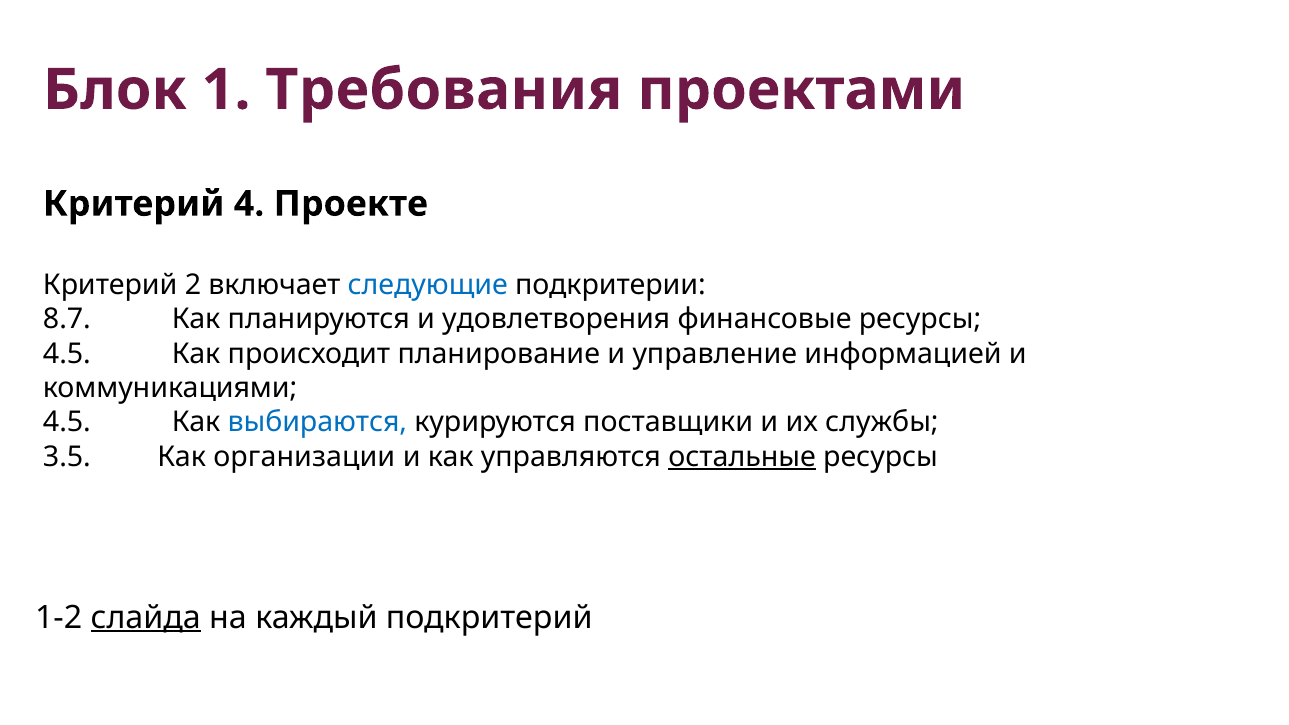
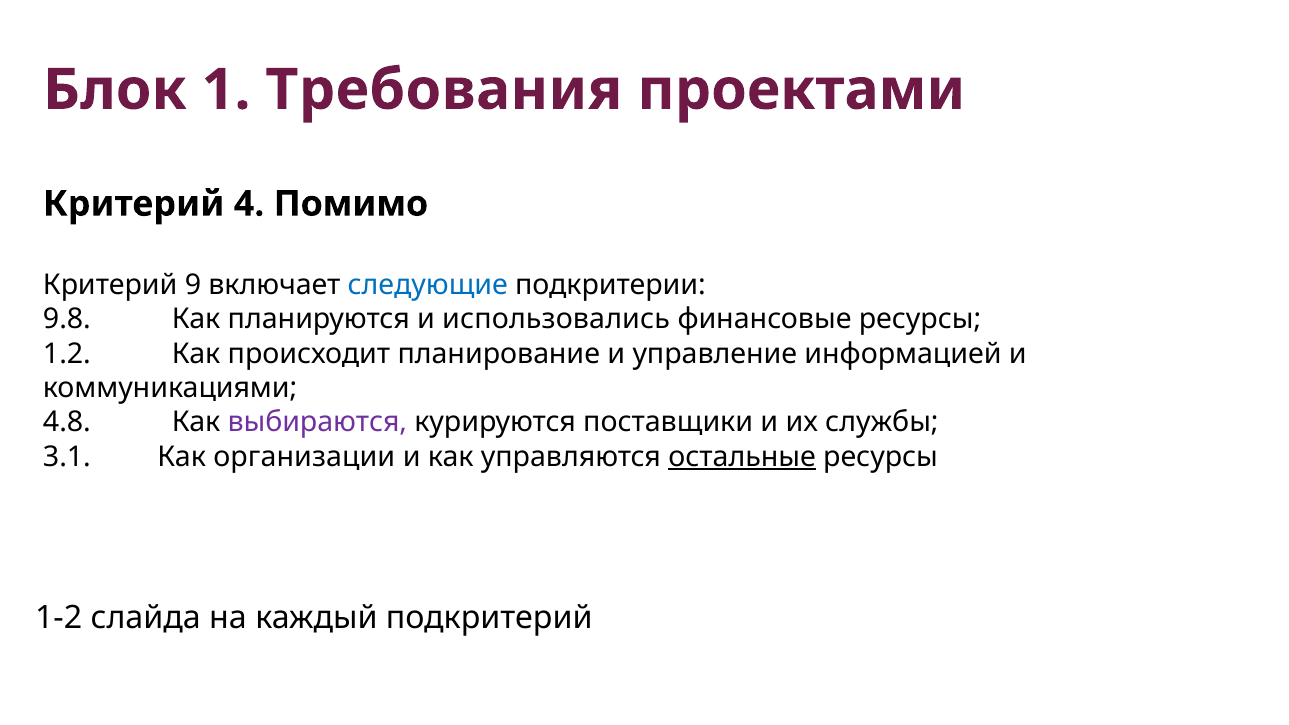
Проекте: Проекте -> Помимо (351, 204)
2: 2 -> 9 (193, 285)
8.7: 8.7 -> 9.8 (67, 319)
удовлетворения: удовлетворения -> использовались (556, 319)
4.5: 4.5 -> 1.2 (67, 354)
4.5: 4.5 -> 4.8 (67, 422)
выбираются colour: blue -> purple (317, 422)
3.5: 3.5 -> 3.1 (67, 457)
слайда underline: present -> none (146, 618)
